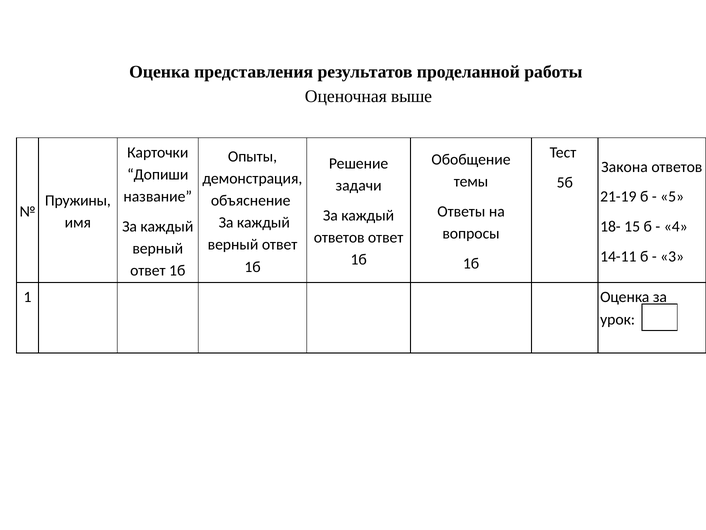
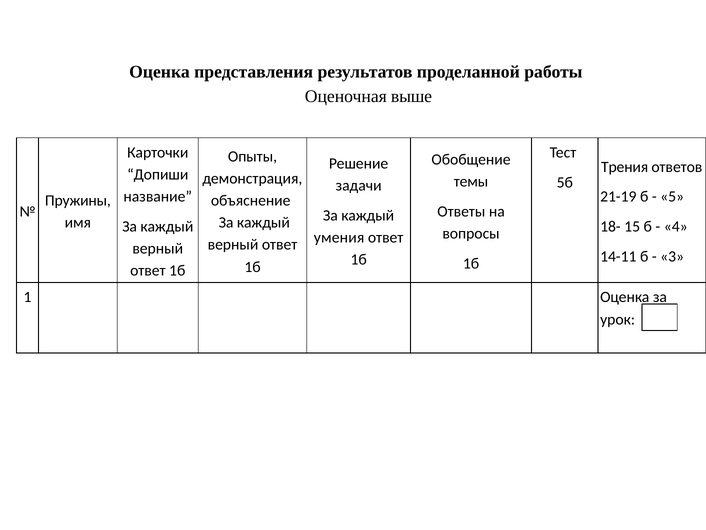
Закона: Закона -> Трения (625, 167)
ответов: ответов -> умения (339, 237)
